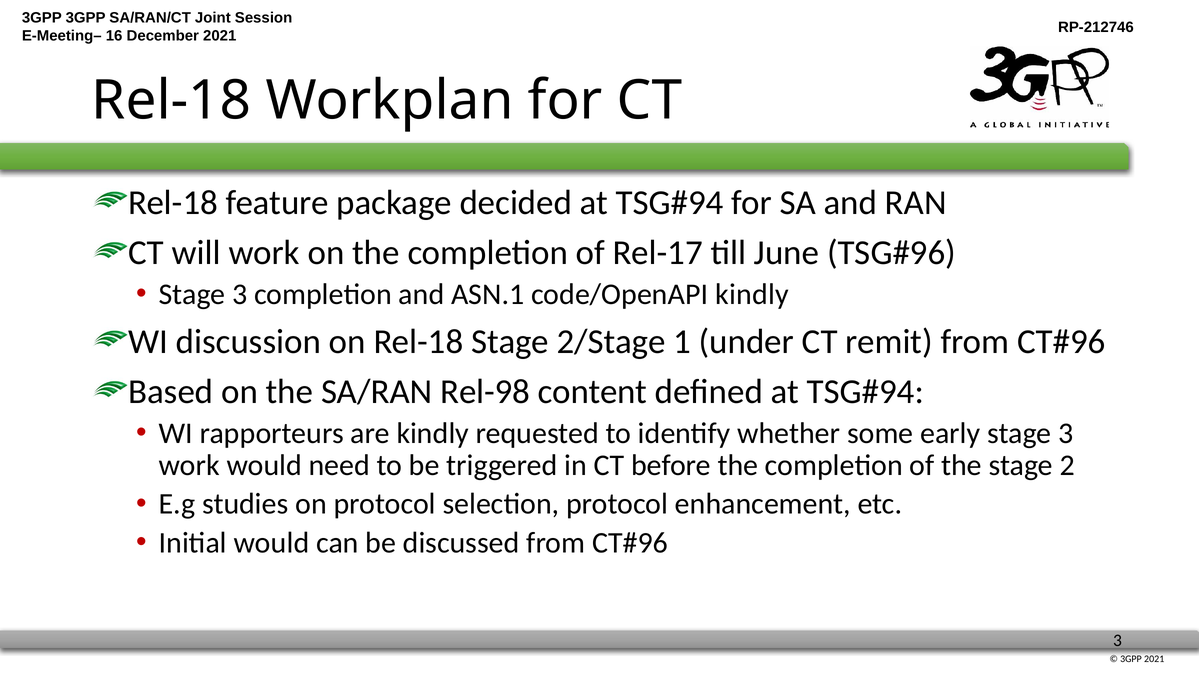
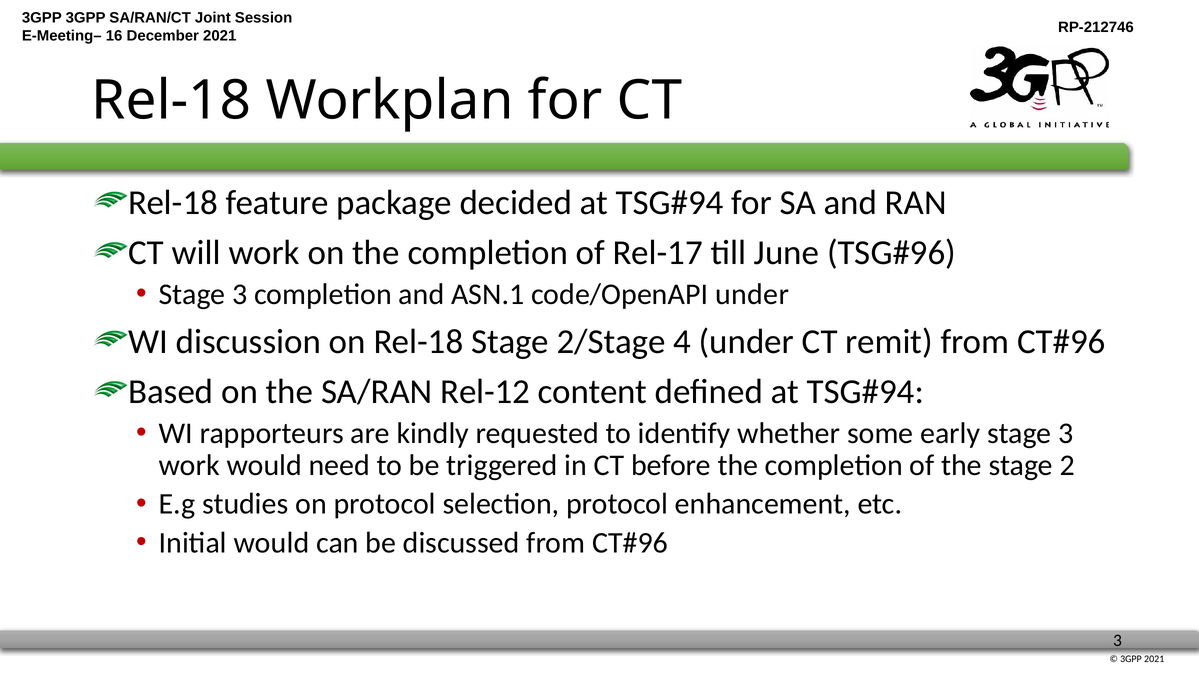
code/OpenAPI kindly: kindly -> under (752, 294)
1: 1 -> 4 (682, 342)
Rel-98: Rel-98 -> Rel-12 (485, 392)
